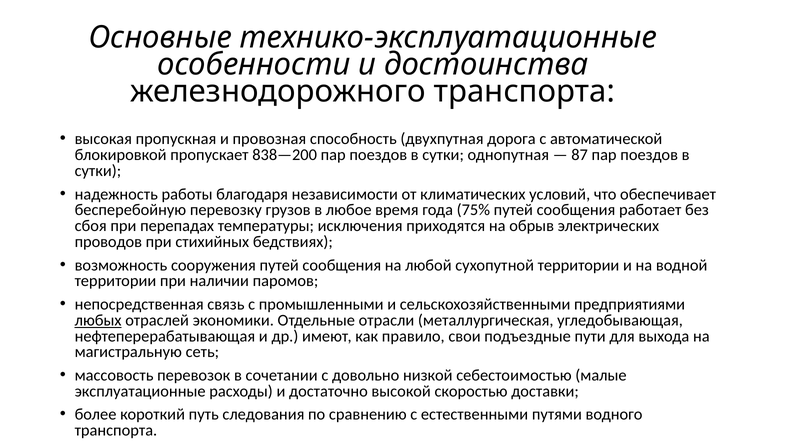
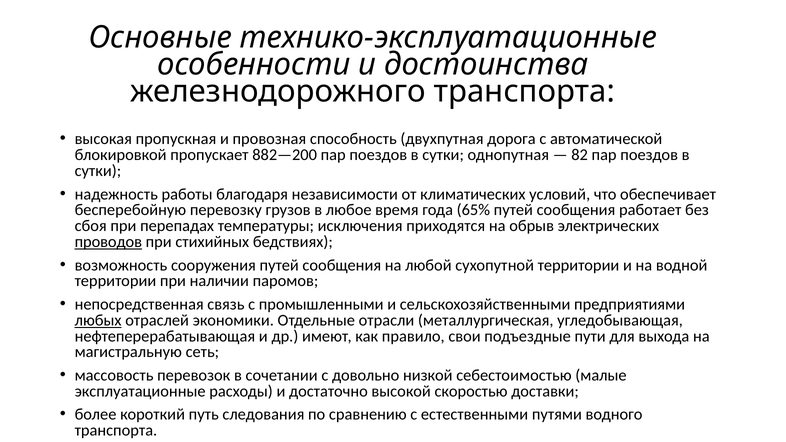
838—200: 838—200 -> 882—200 (285, 155)
87: 87 -> 82 (580, 155)
75%: 75% -> 65% (473, 210)
проводов underline: none -> present (108, 242)
